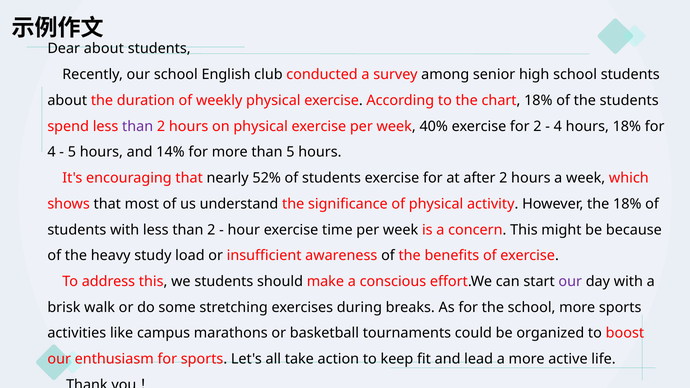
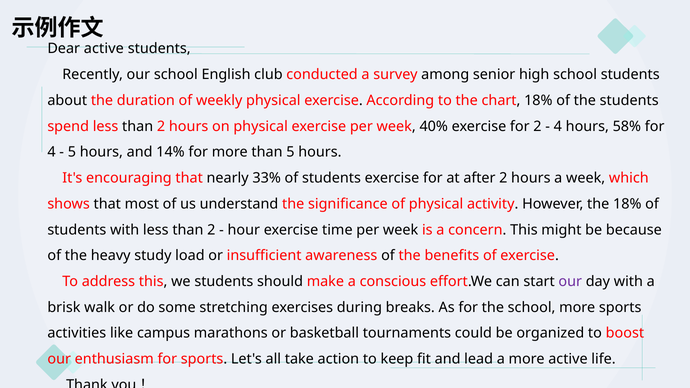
Dear about: about -> active (104, 49)
than colour: purple -> black (138, 126)
hours 18%: 18% -> 58% (627, 126)
52%: 52% -> 33% (267, 178)
